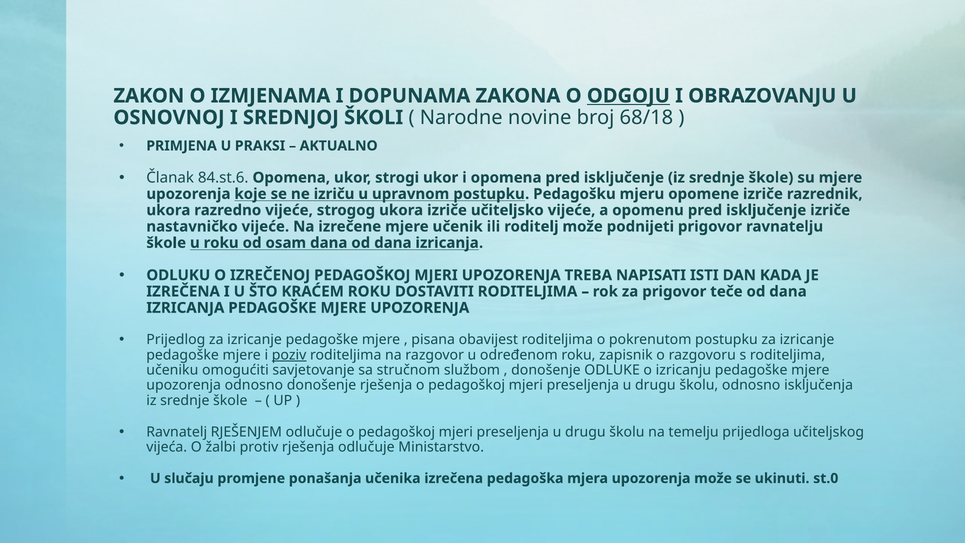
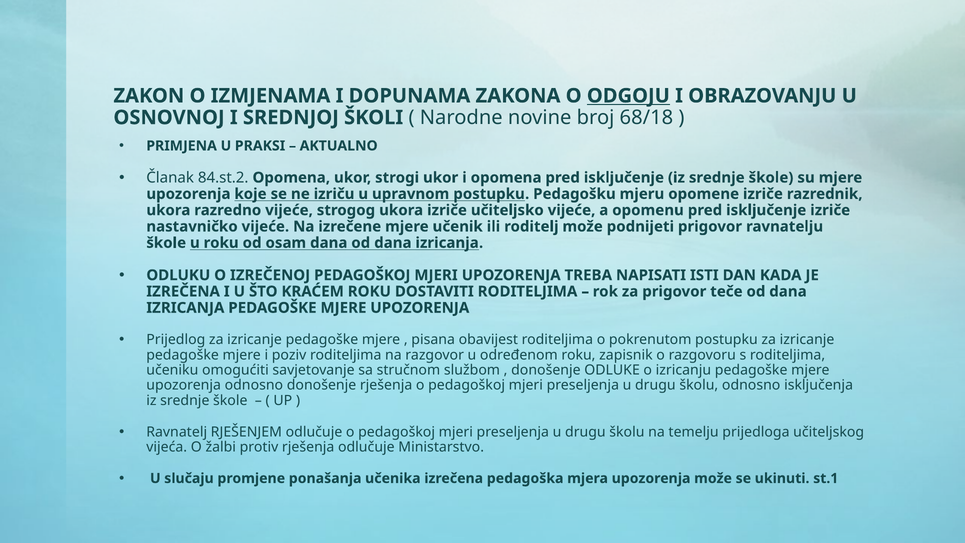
84.st.6: 84.st.6 -> 84.st.2 (223, 178)
poziv underline: present -> none (289, 355)
st.0: st.0 -> st.1 (826, 478)
